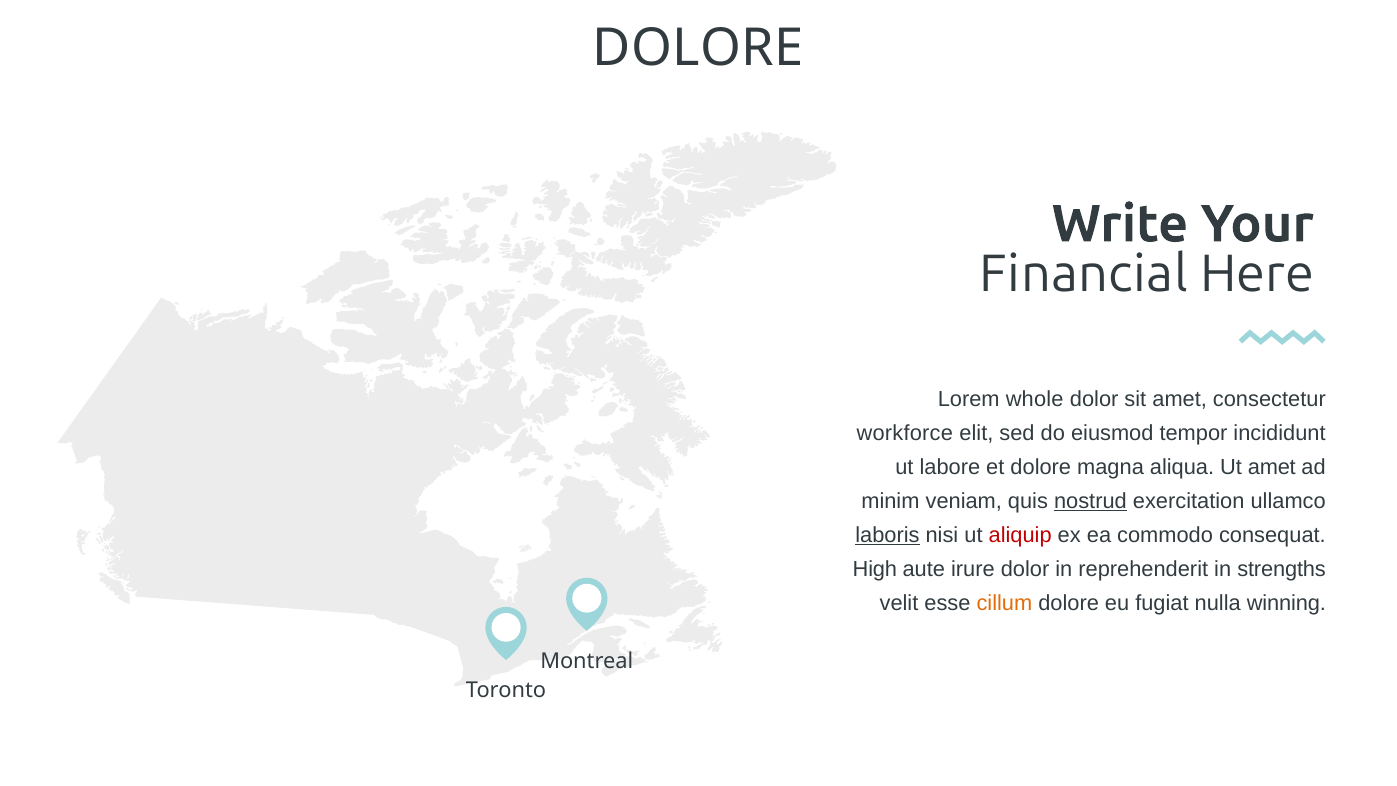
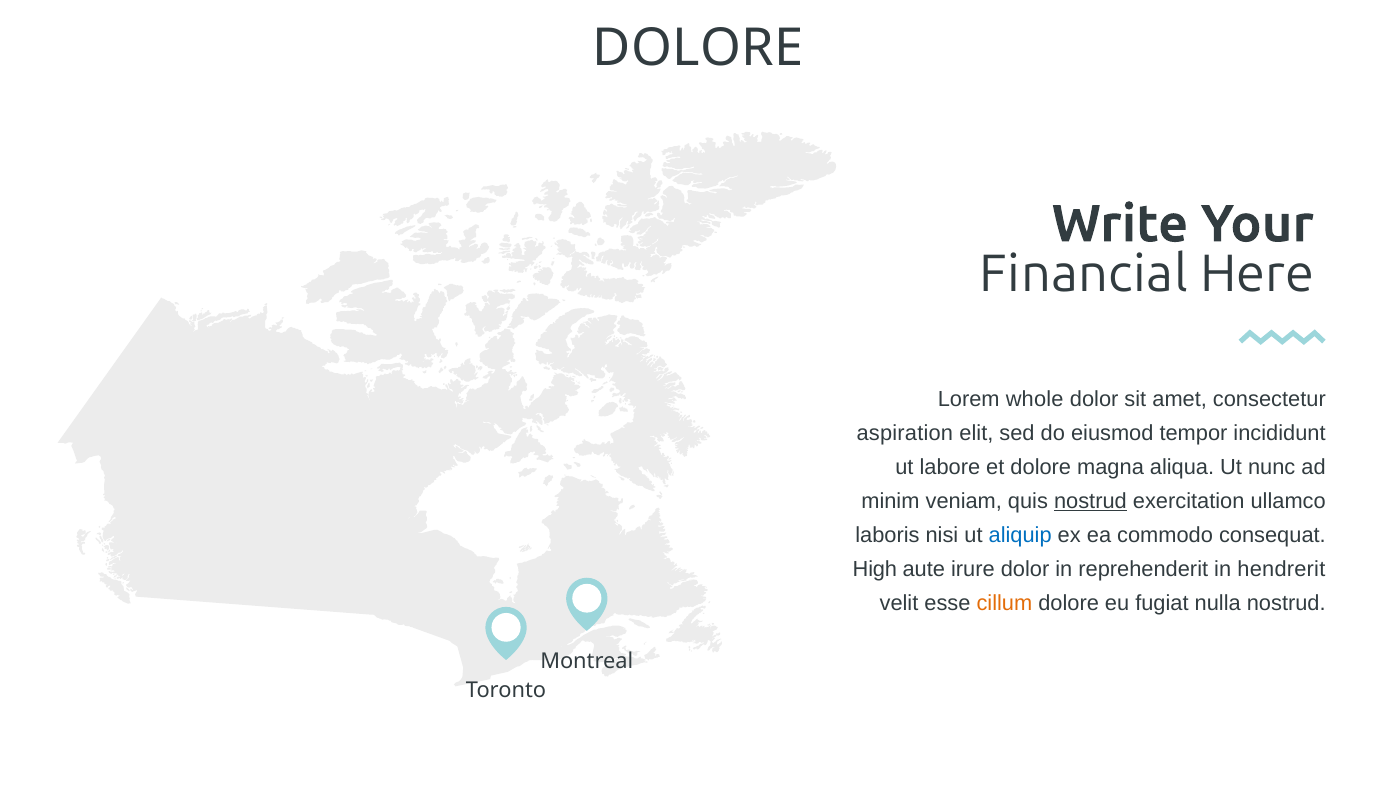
workforce: workforce -> aspiration (905, 433)
Ut amet: amet -> nunc (1272, 467)
laboris underline: present -> none (887, 535)
aliquip colour: red -> blue (1020, 535)
strengths: strengths -> hendrerit (1281, 569)
nulla winning: winning -> nostrud (1286, 603)
